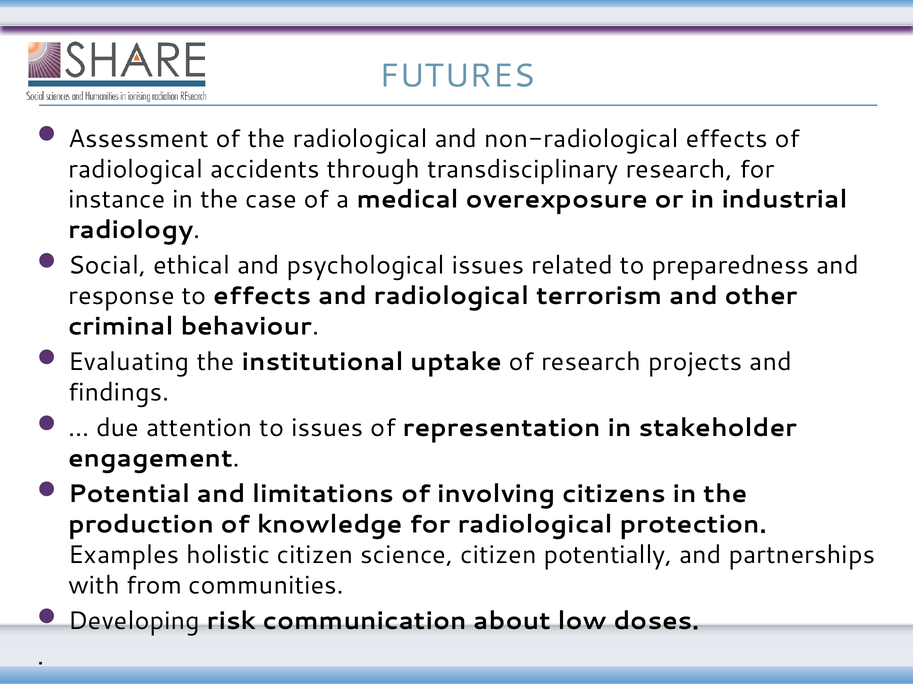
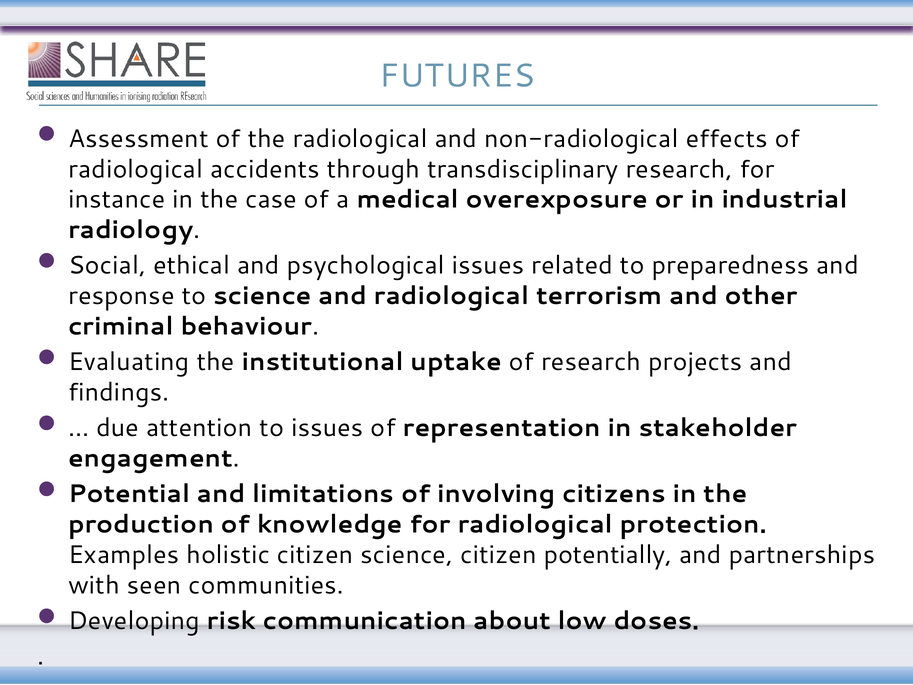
to effects: effects -> science (262, 296)
from: from -> seen (154, 585)
